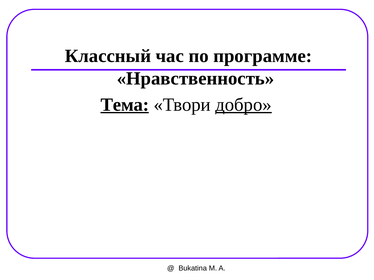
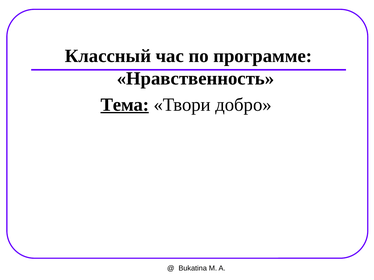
добро underline: present -> none (244, 105)
